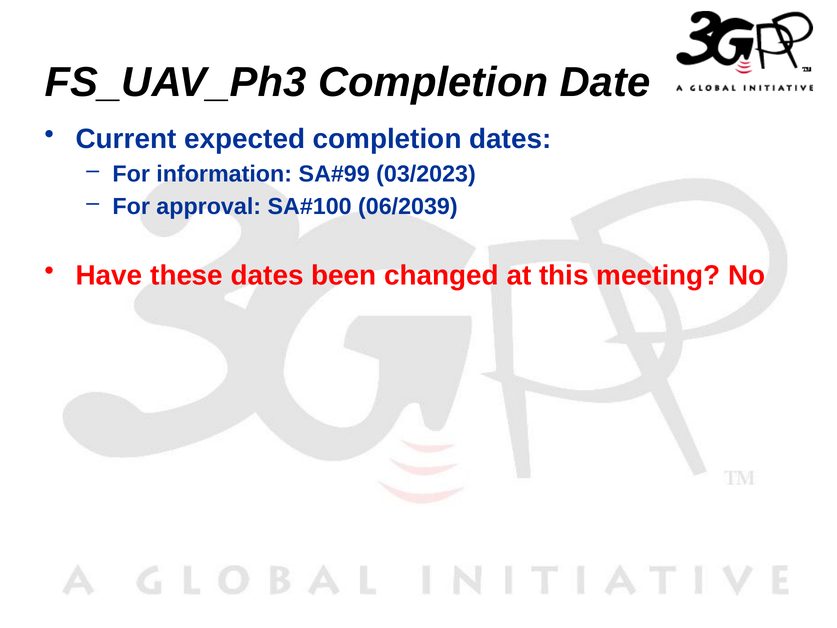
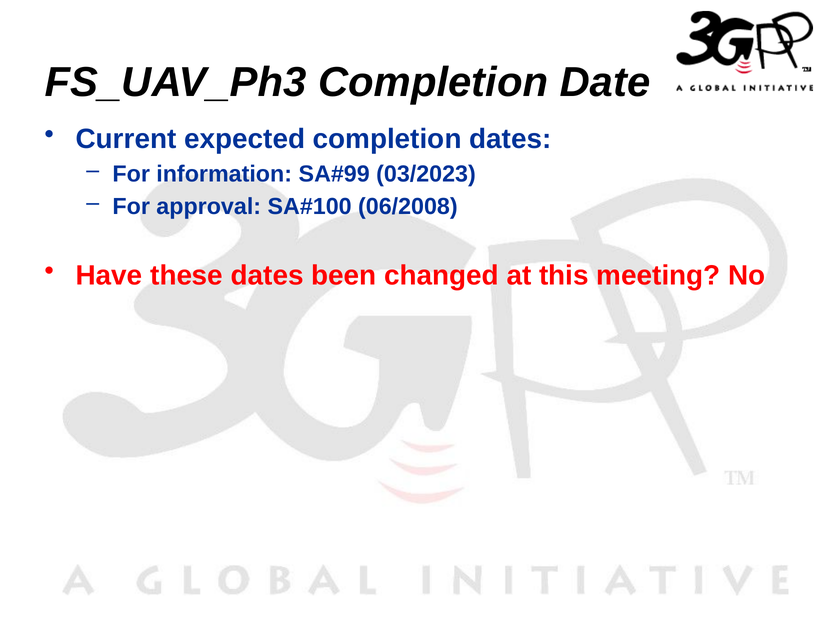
06/2039: 06/2039 -> 06/2008 (408, 206)
